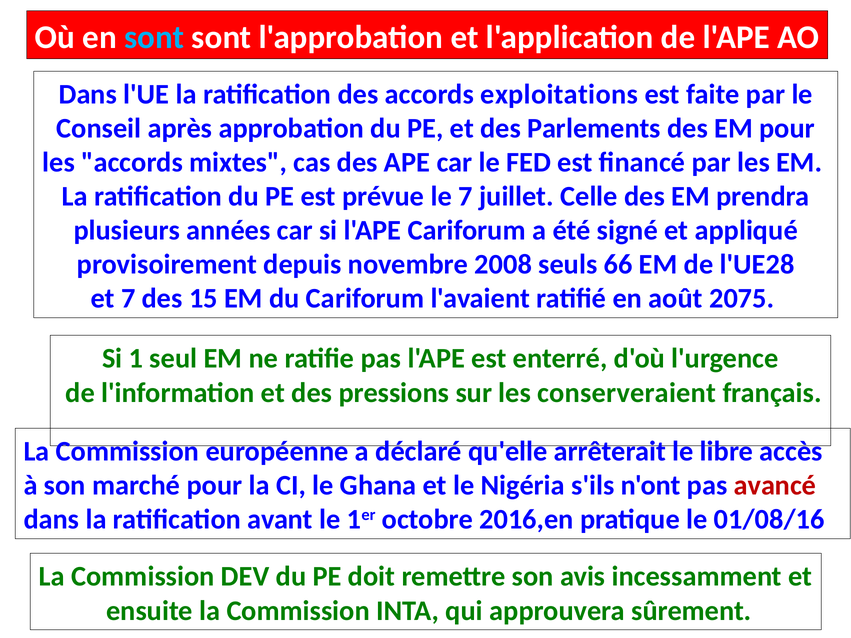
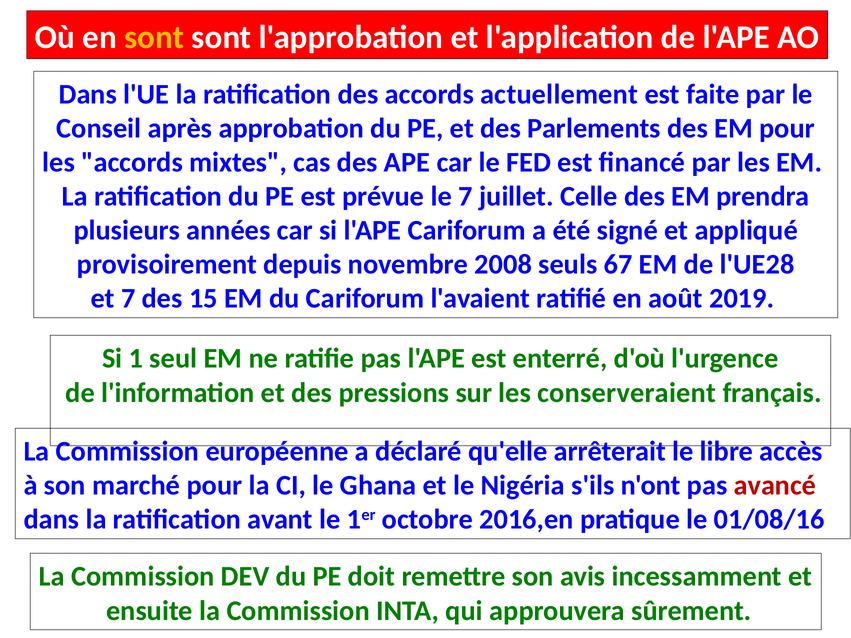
sont colour: light blue -> yellow (154, 37)
exploitations: exploitations -> actuellement (559, 94)
66: 66 -> 67 (618, 265)
2075: 2075 -> 2019 (742, 299)
